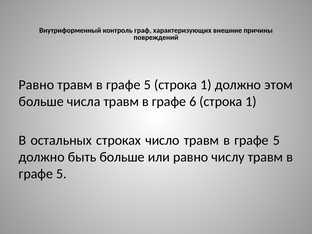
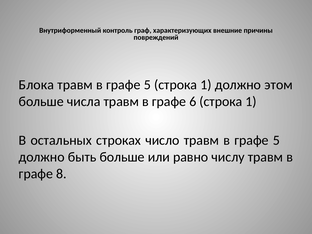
Равно: Равно -> Блока (36, 85)
5: 5 -> 8 (61, 174)
